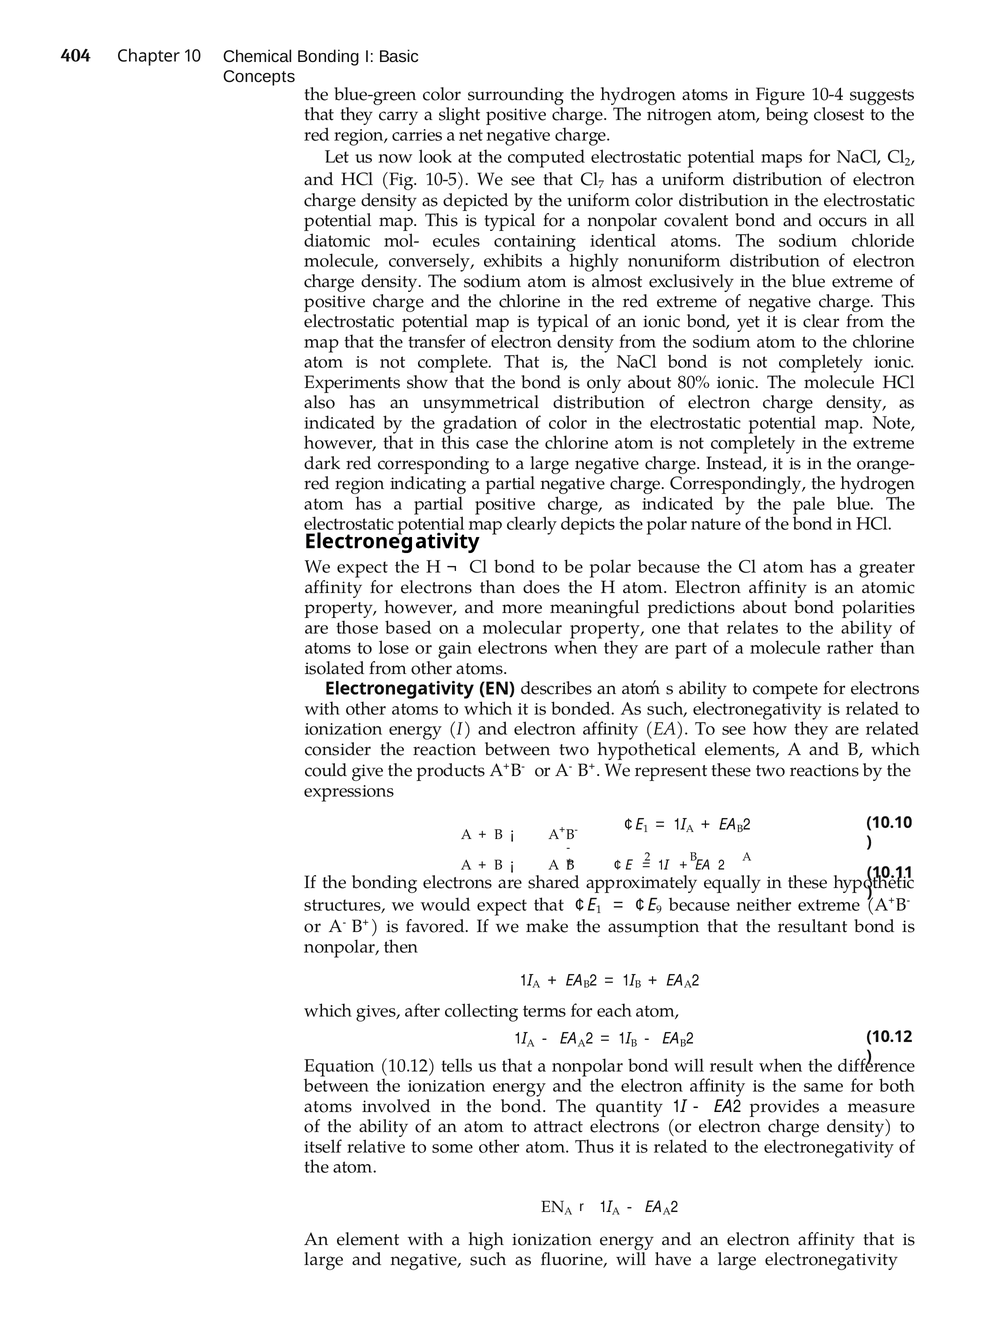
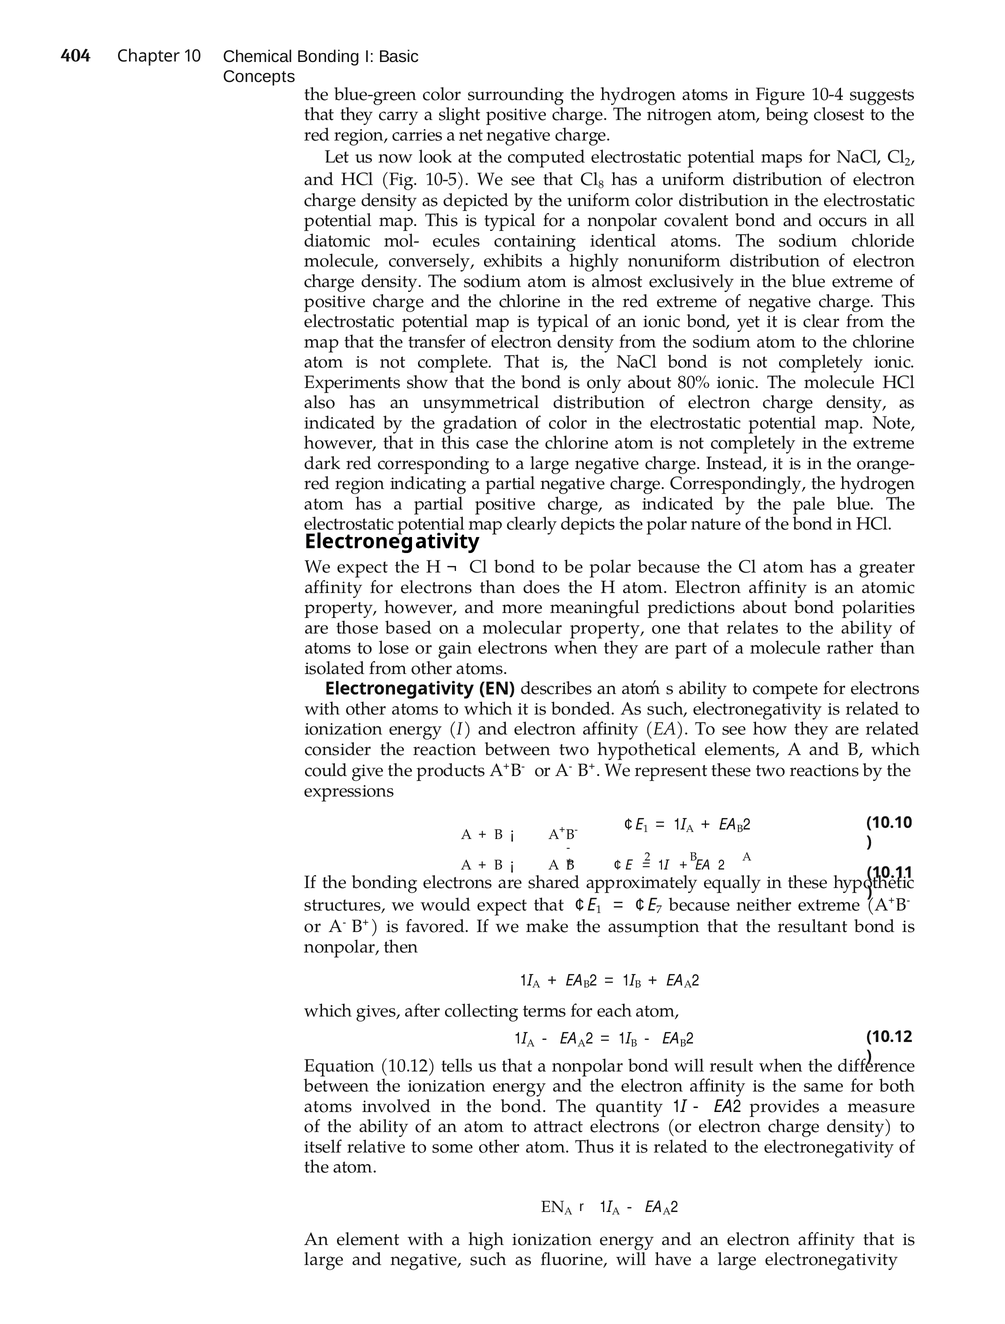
7: 7 -> 8 (601, 185)
9: 9 -> 7 (659, 910)
